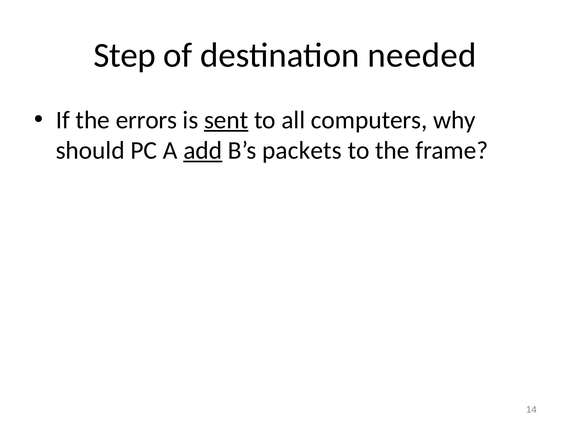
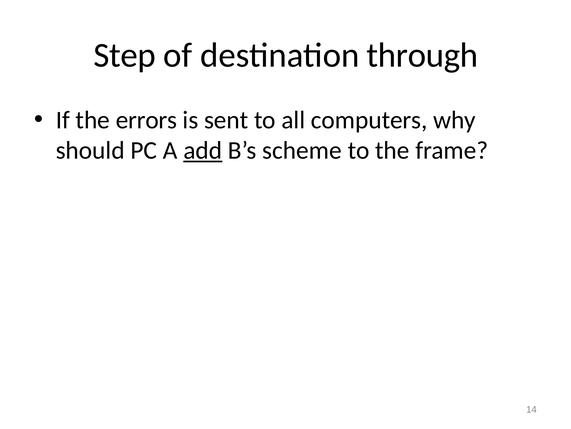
needed: needed -> through (422, 55)
sent underline: present -> none (226, 120)
packets: packets -> scheme (302, 150)
